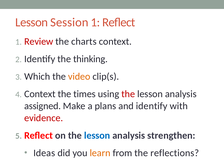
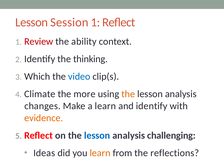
charts: charts -> ability (84, 41)
video colour: orange -> blue (79, 76)
Context: Context -> Climate (40, 94)
times: times -> more (85, 94)
the colour: red -> orange (128, 94)
assigned: assigned -> changes (42, 106)
a plans: plans -> learn (105, 106)
evidence colour: red -> orange (44, 118)
strengthen: strengthen -> challenging (171, 135)
